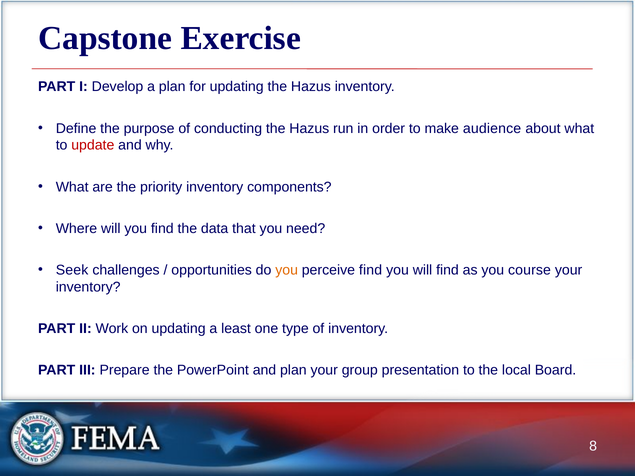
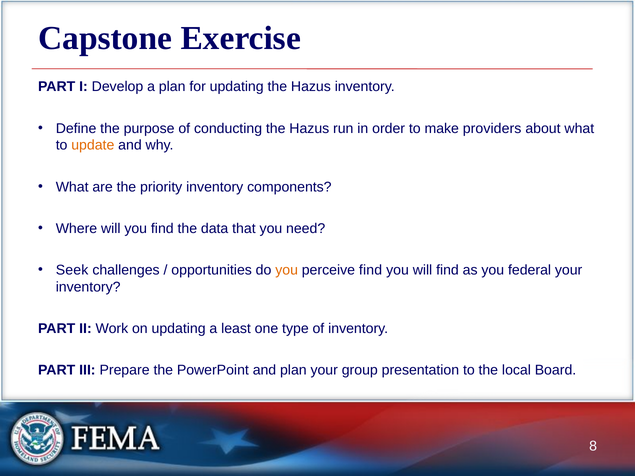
audience: audience -> providers (492, 128)
update colour: red -> orange (93, 145)
course: course -> federal (530, 270)
